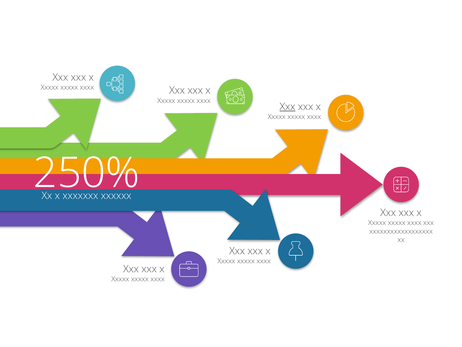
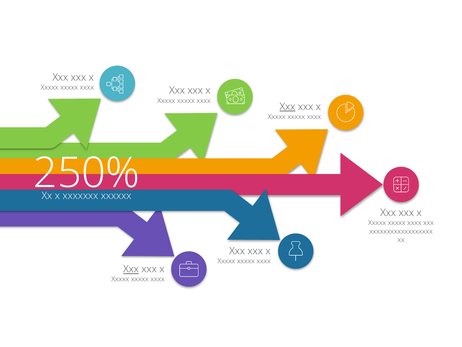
Xxx underline: none -> present (131, 269)
